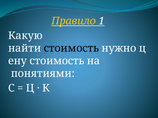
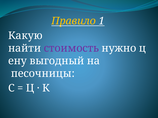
стоимость colour: black -> purple (71, 48)
стоимость: стоимость -> выгодный (57, 61)
понятиями: понятиями -> песочницы (43, 74)
